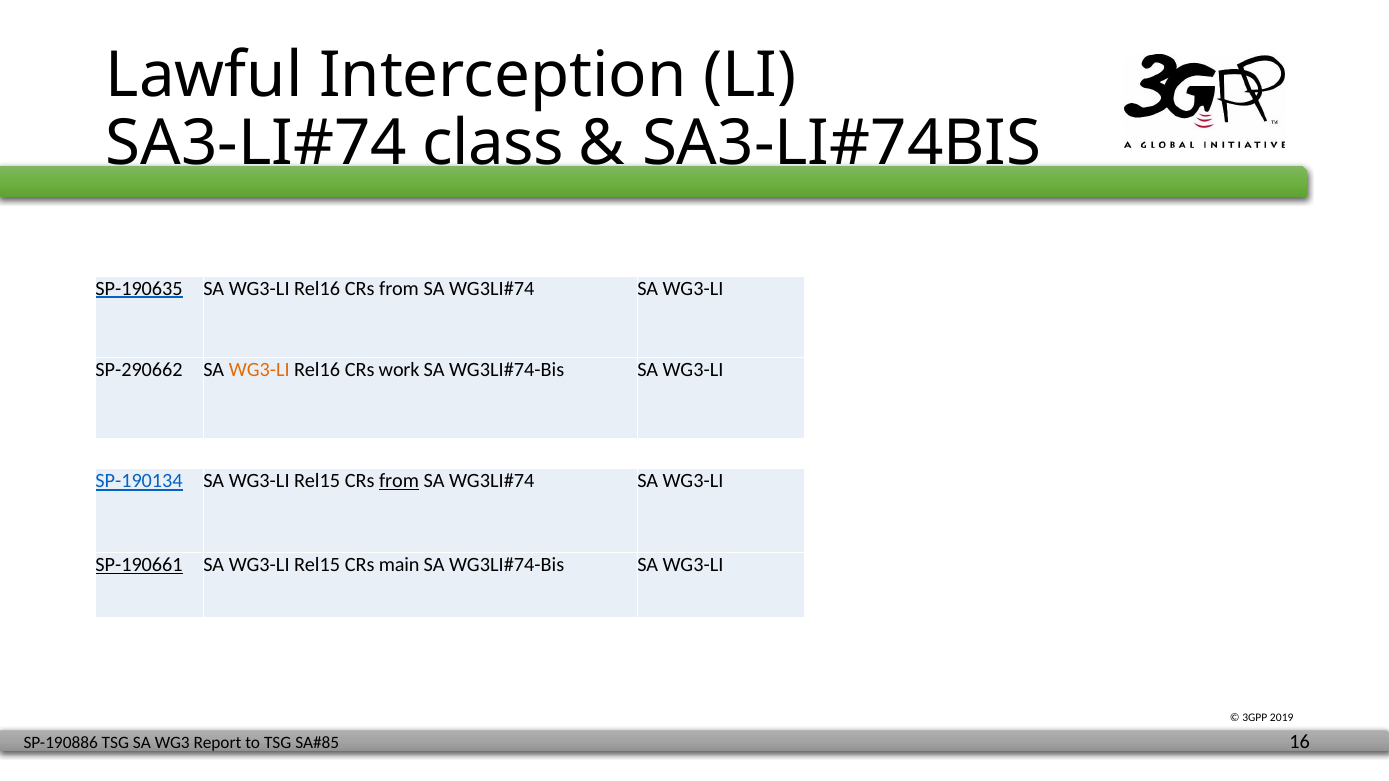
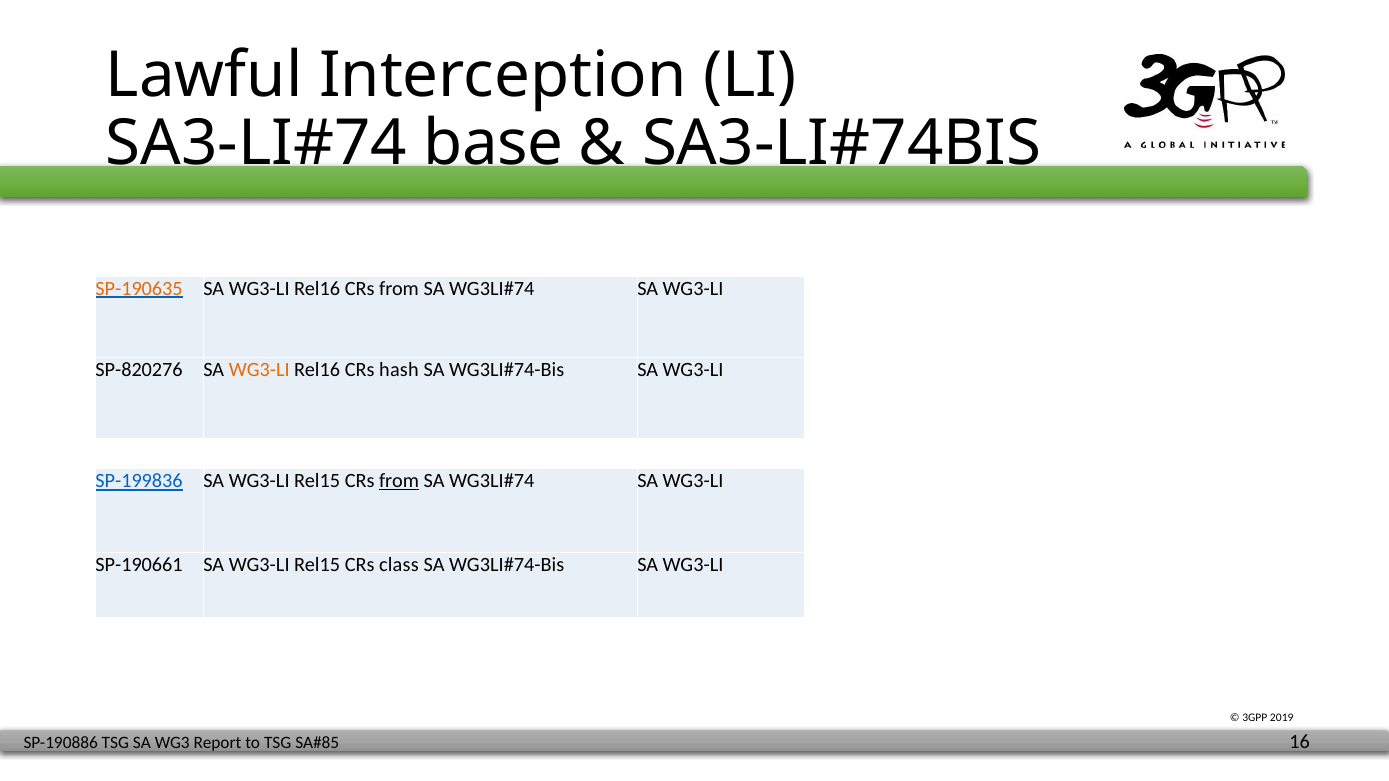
class: class -> base (493, 144)
SP-190635 colour: black -> orange (139, 289)
SP-290662: SP-290662 -> SP-820276 (139, 370)
work: work -> hash (399, 370)
SP-190134: SP-190134 -> SP-199836 (139, 481)
SP-190661 underline: present -> none (139, 565)
main: main -> class (399, 565)
